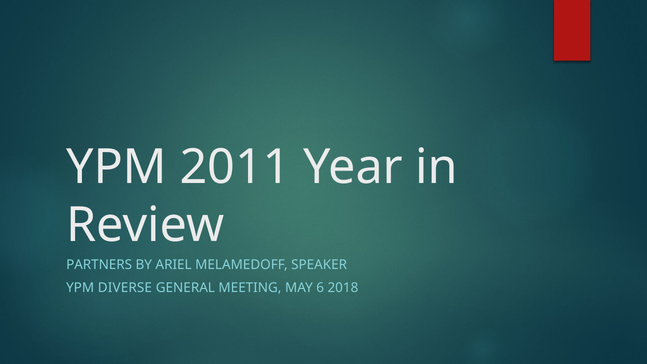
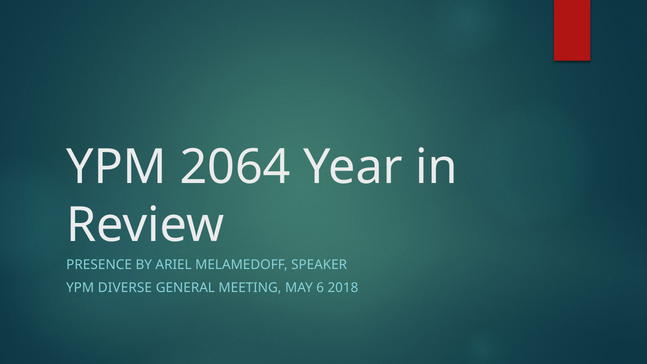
2011: 2011 -> 2064 (235, 167)
PARTNERS: PARTNERS -> PRESENCE (99, 265)
